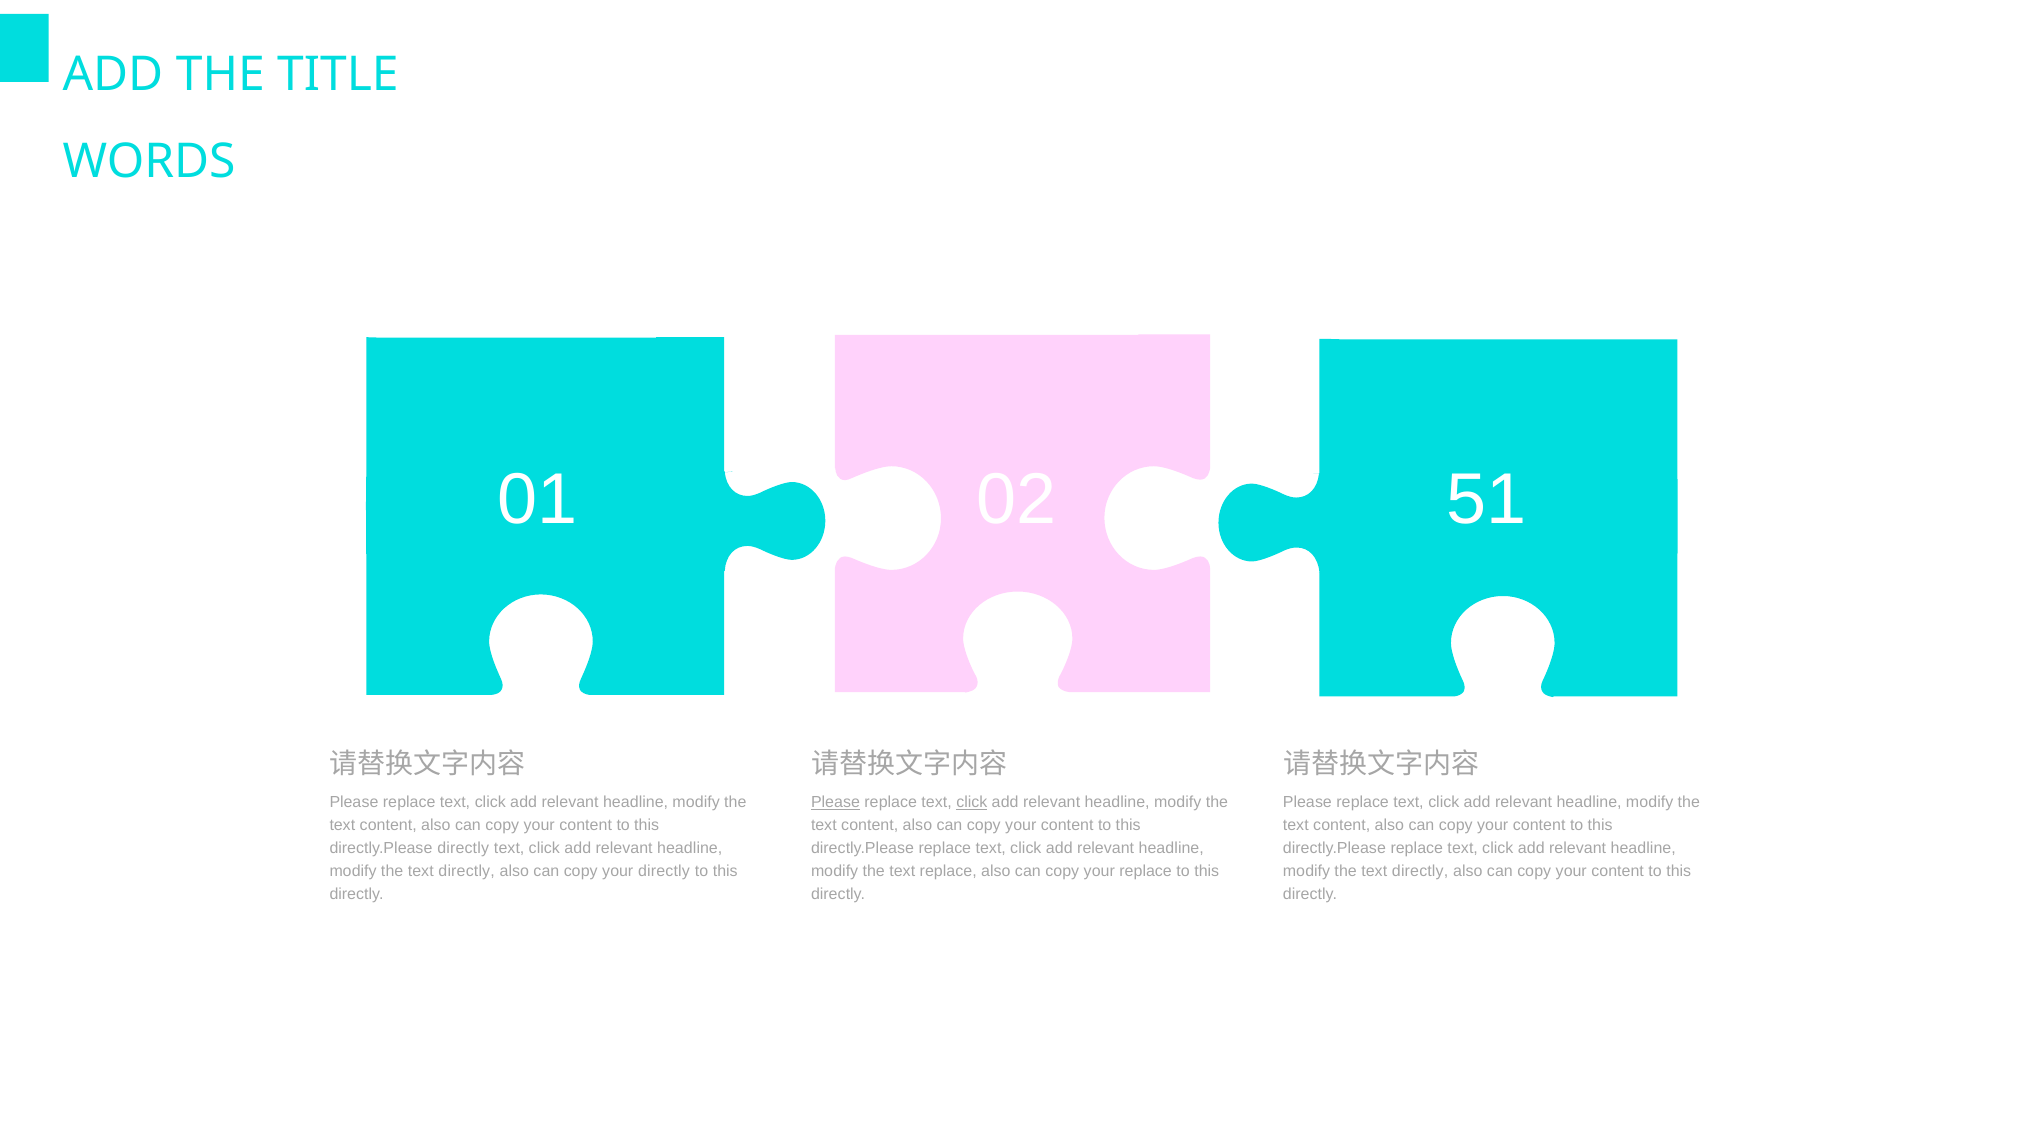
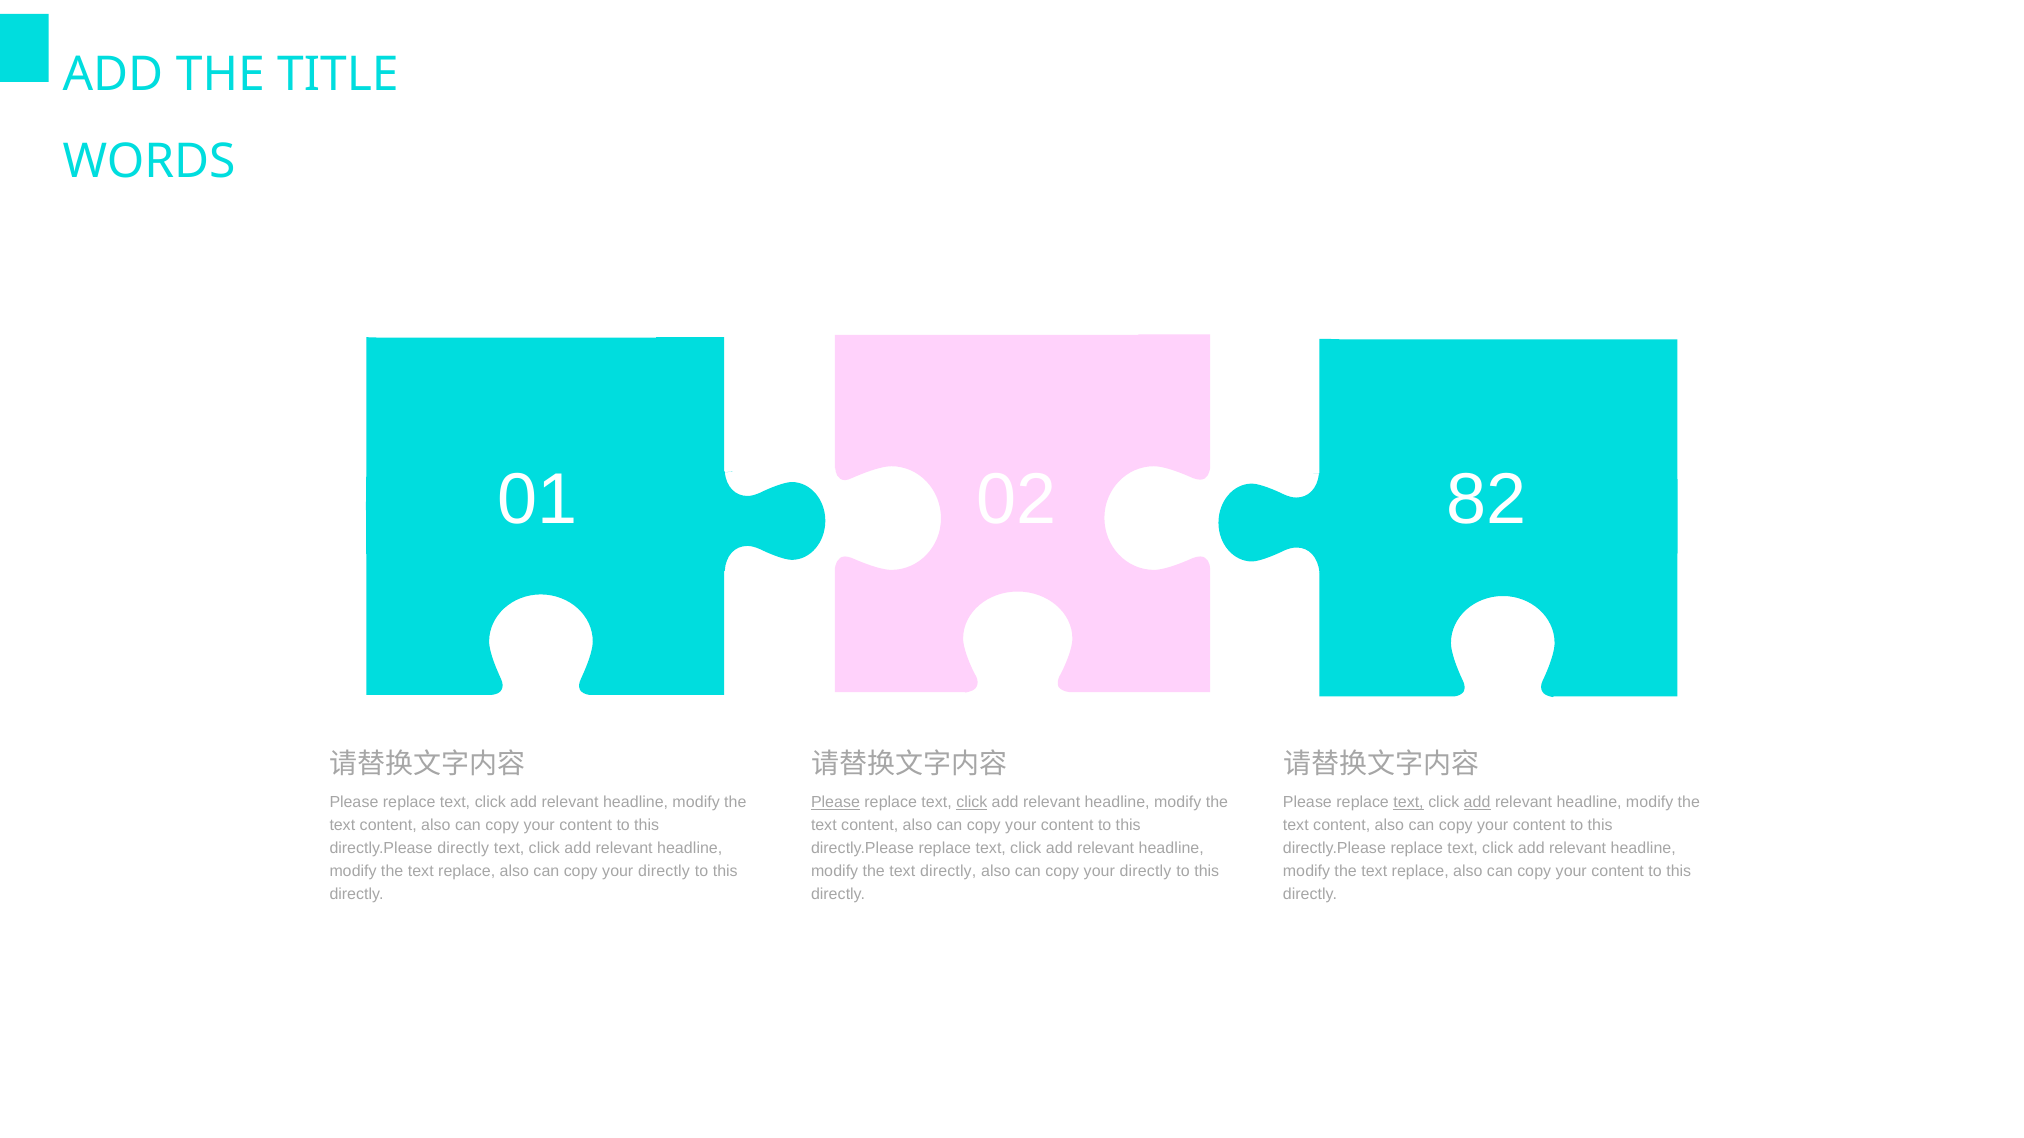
51: 51 -> 82 (1486, 500)
text underline: none -> present (1409, 803)
add underline: none -> present (1477, 803)
directly: directly -> replace (467, 872)
text replace: replace -> directly (948, 872)
replace: replace -> directly (1146, 872)
directly: directly -> replace (1420, 872)
